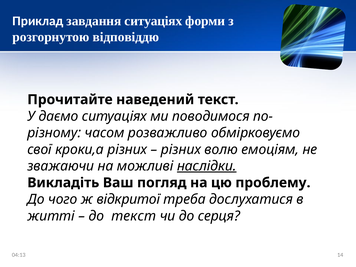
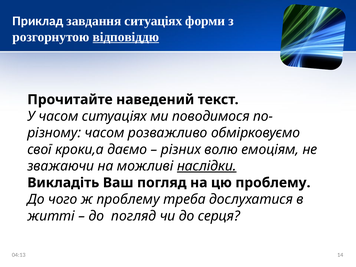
відповіддю underline: none -> present (126, 37)
У даємо: даємо -> часом (59, 116)
кроки,а різних: різних -> даємо (127, 149)
ж відкритої: відкритої -> проблему (128, 199)
до текст: текст -> погляд (134, 216)
